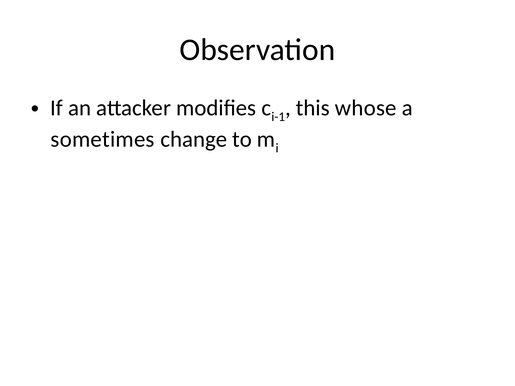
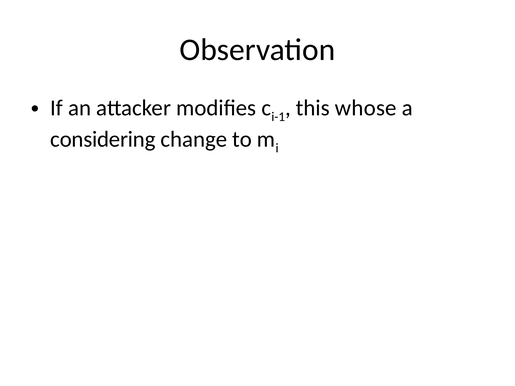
sometimes: sometimes -> considering (103, 139)
